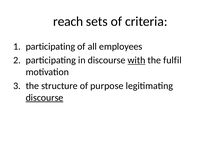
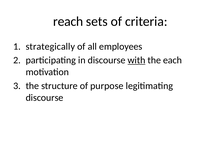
participating: participating -> strategically (50, 46)
fulfil: fulfil -> each (173, 60)
discourse underline: present -> none (45, 97)
